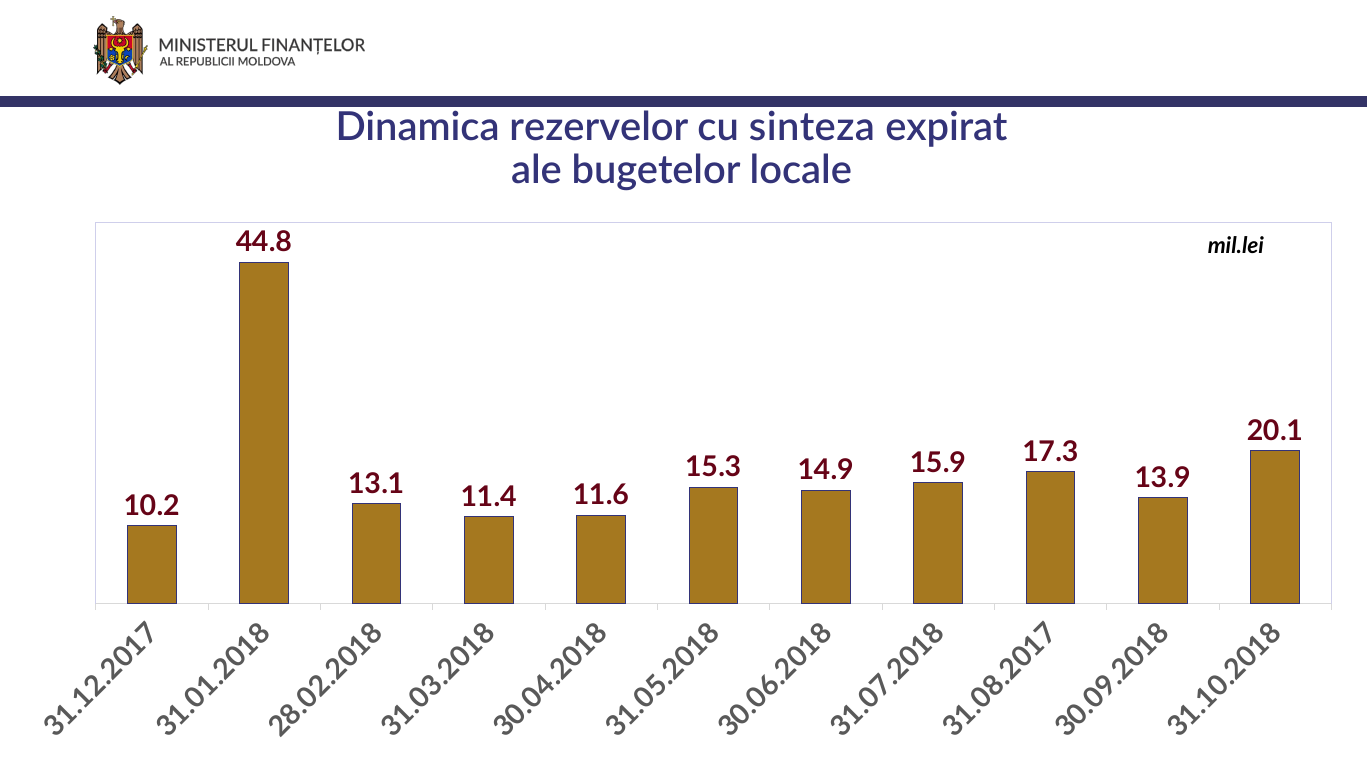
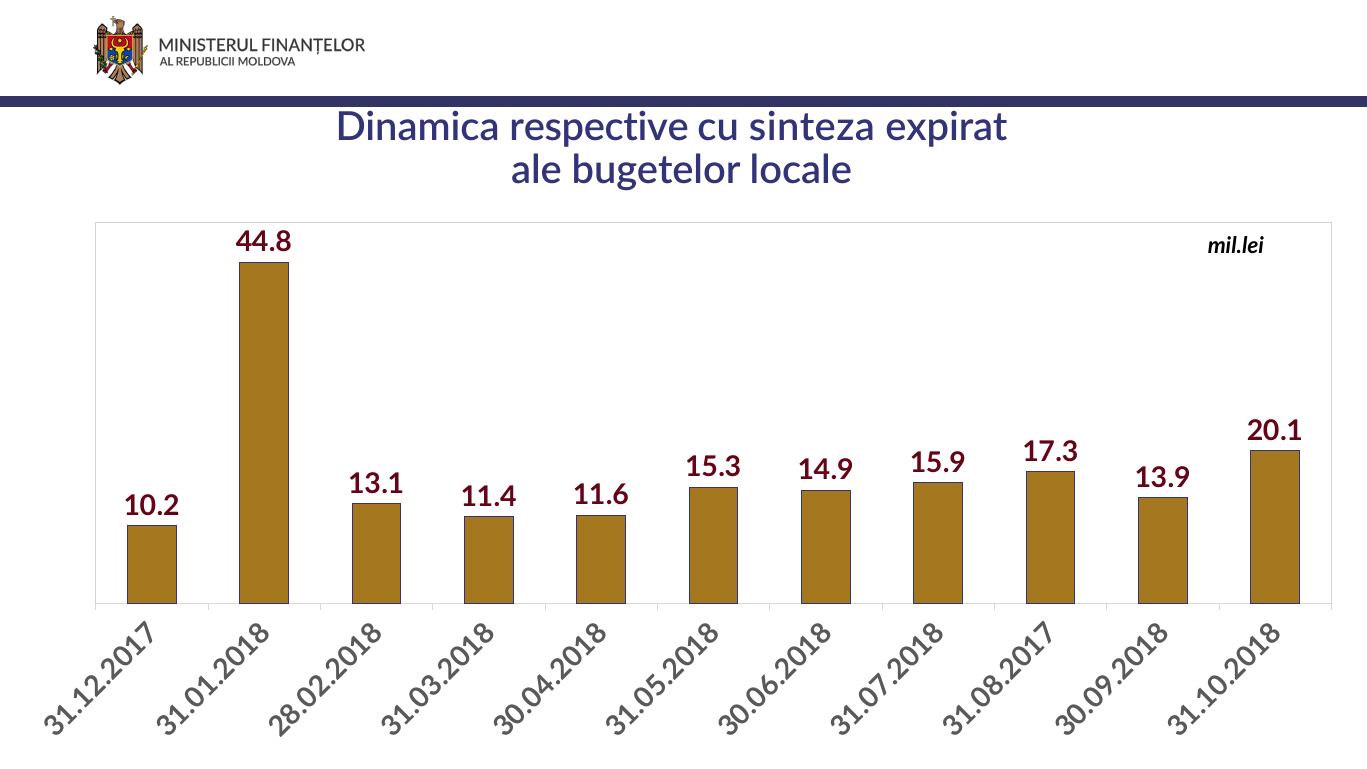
rezervelor: rezervelor -> respective (599, 128)
